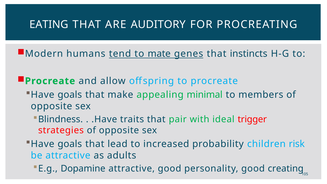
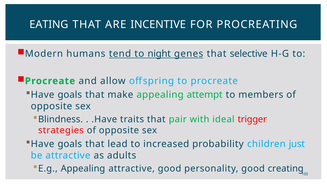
AUDITORY: AUDITORY -> INCENTIVE (158, 24)
mate: mate -> night (159, 54)
instincts: instincts -> selective (249, 54)
minimal: minimal -> attempt (205, 95)
risk: risk -> just (297, 144)
E.g Dopamine: Dopamine -> Appealing (83, 169)
